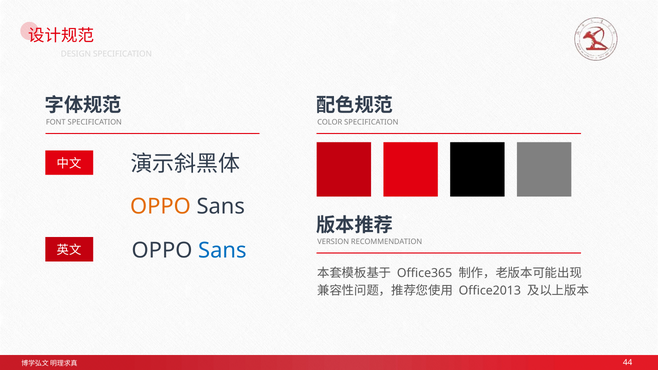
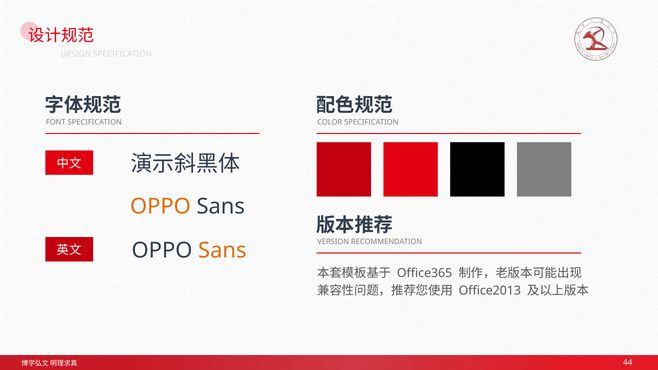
Sans colour: blue -> orange (222, 251)
